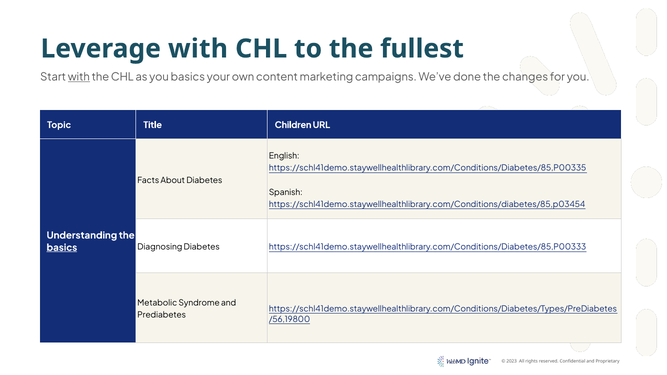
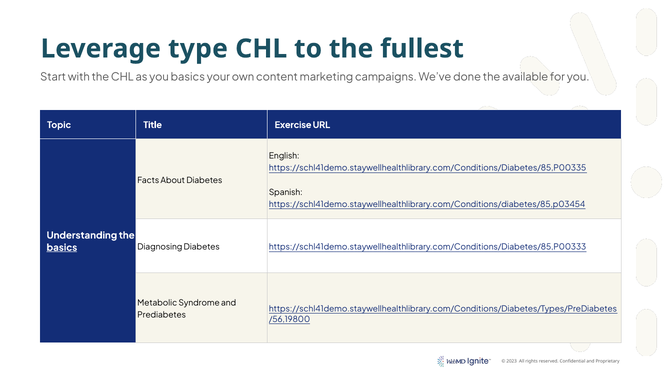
Leverage with: with -> type (198, 49)
with underline: present -> none (79, 77)
changes: changes -> available (525, 77)
Children: Children -> Exercise (293, 125)
